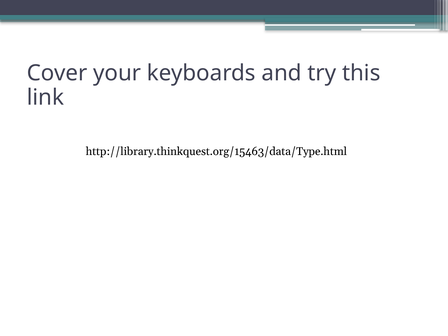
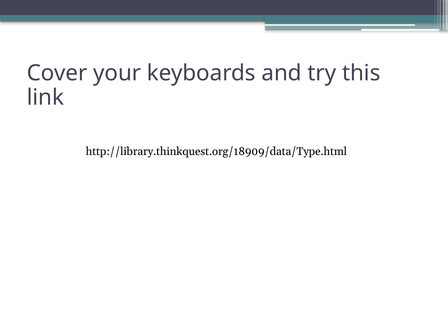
http://library.thinkquest.org/15463/data/Type.html: http://library.thinkquest.org/15463/data/Type.html -> http://library.thinkquest.org/18909/data/Type.html (216, 152)
